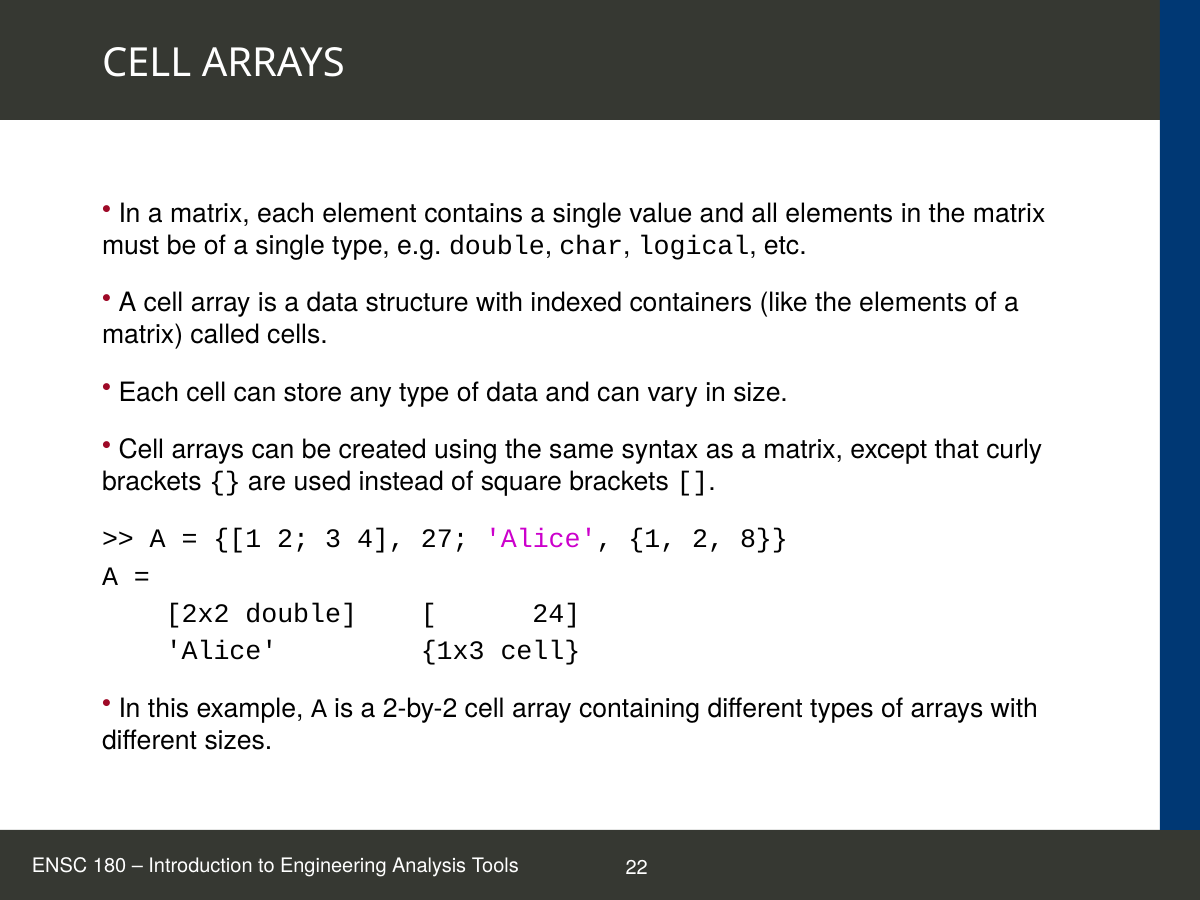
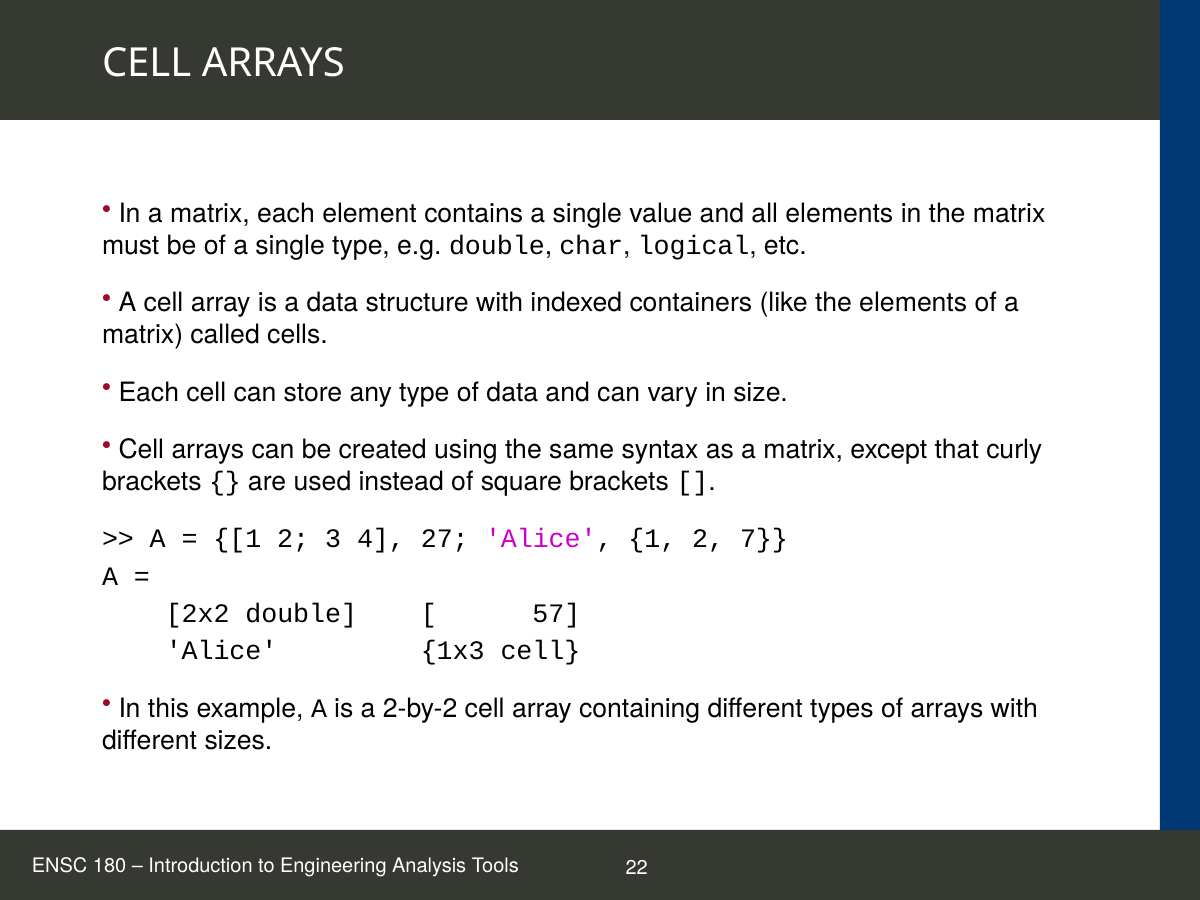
8: 8 -> 7 (764, 539)
24: 24 -> 57 (556, 614)
